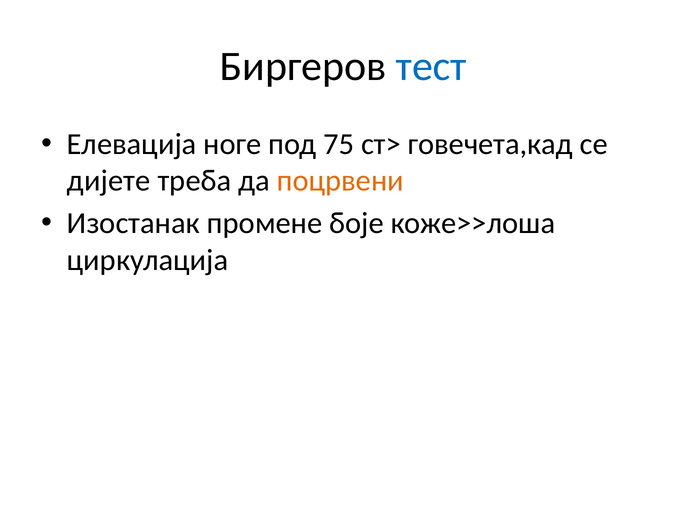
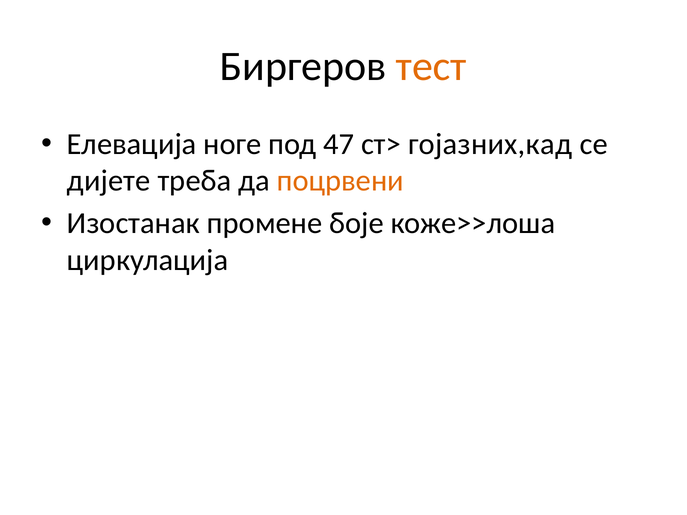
тест colour: blue -> orange (431, 67)
75: 75 -> 47 (339, 144)
говечета,кад: говечета,кад -> гојазних,кад (490, 144)
